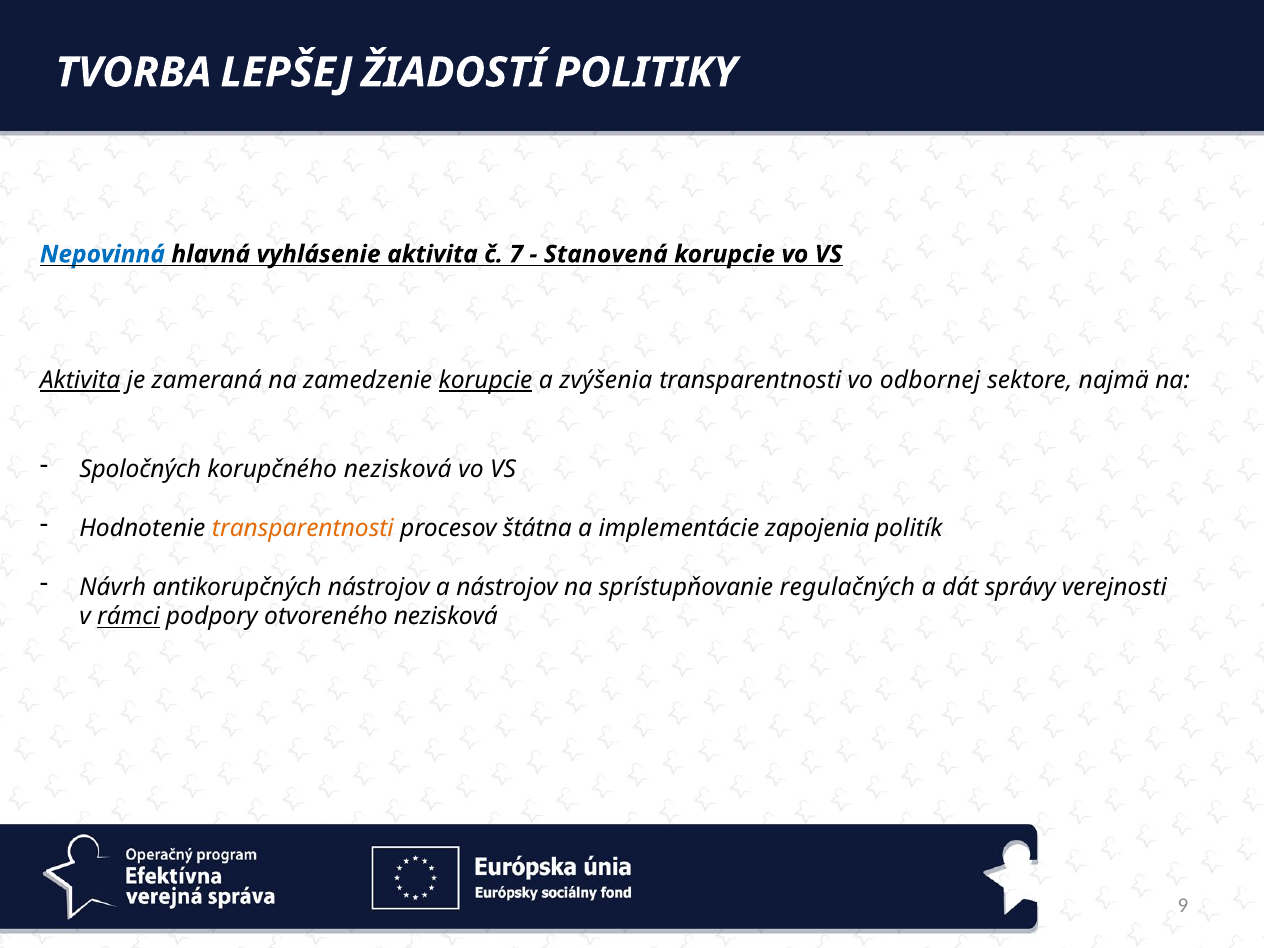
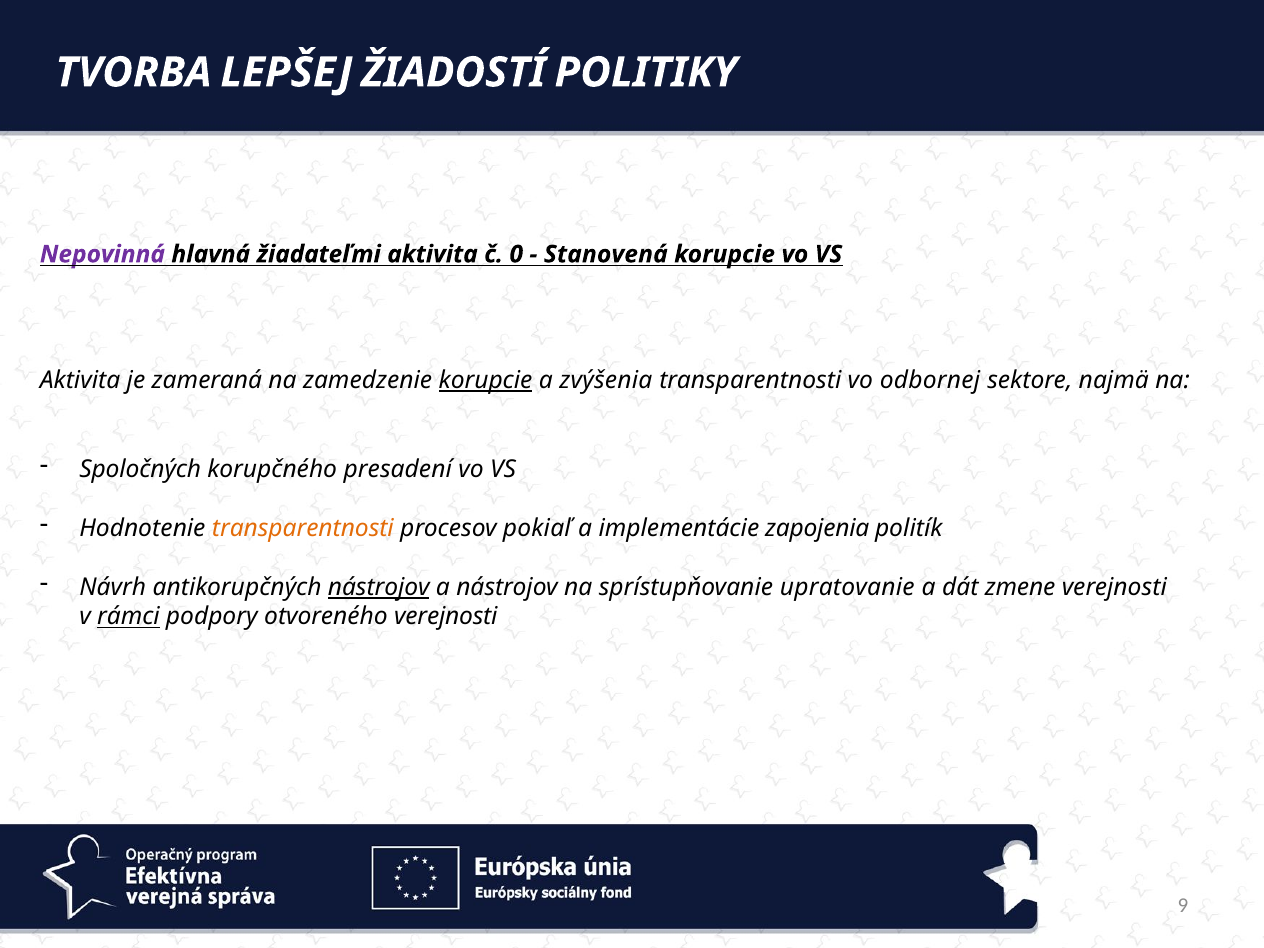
Nepovinná colour: blue -> purple (102, 254)
vyhlásenie: vyhlásenie -> žiadateľmi (319, 254)
7: 7 -> 0 (516, 254)
Aktivita underline: present -> none (80, 381)
korupčného nezisková: nezisková -> presadení (398, 469)
štátna: štátna -> pokiaľ (537, 528)
nástrojov underline: none -> present (379, 587)
regulačných: regulačných -> upratovanie (847, 587)
správy: správy -> zmene (1020, 587)
otvoreného nezisková: nezisková -> verejnosti (446, 617)
